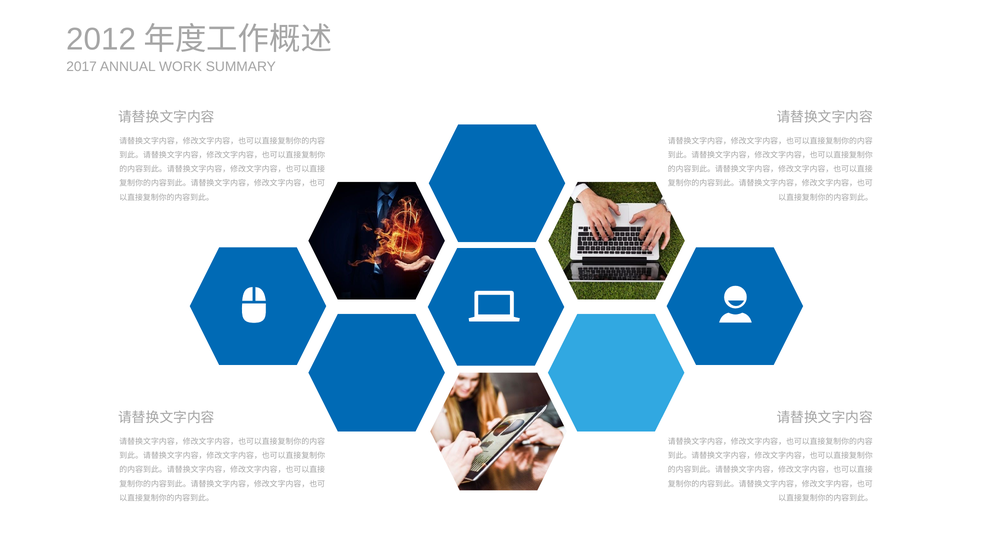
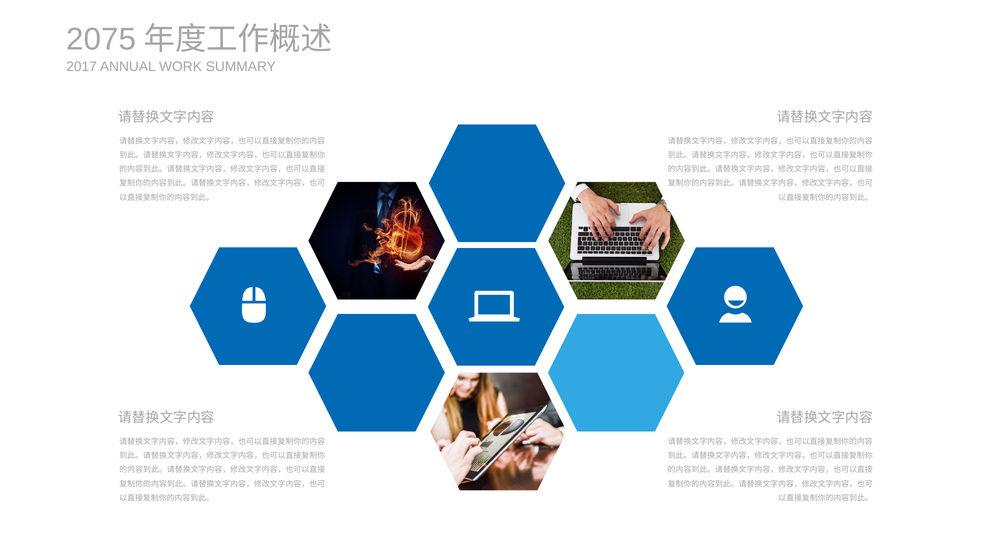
2012: 2012 -> 2075 (101, 39)
